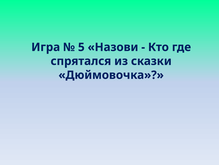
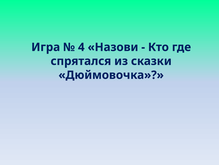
5: 5 -> 4 (81, 47)
